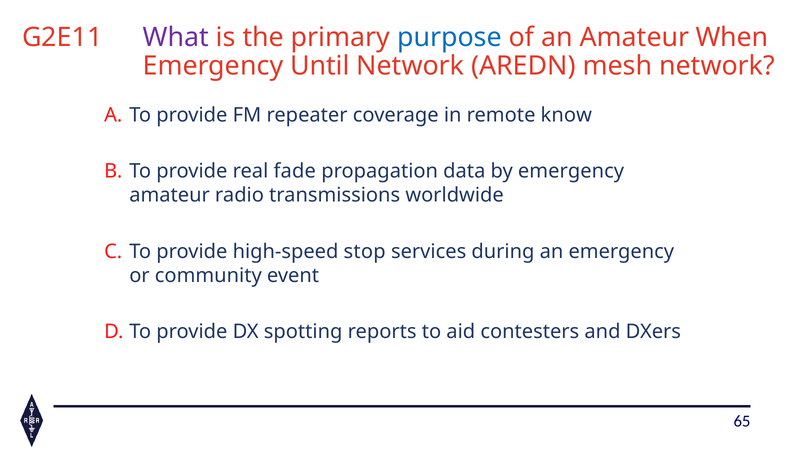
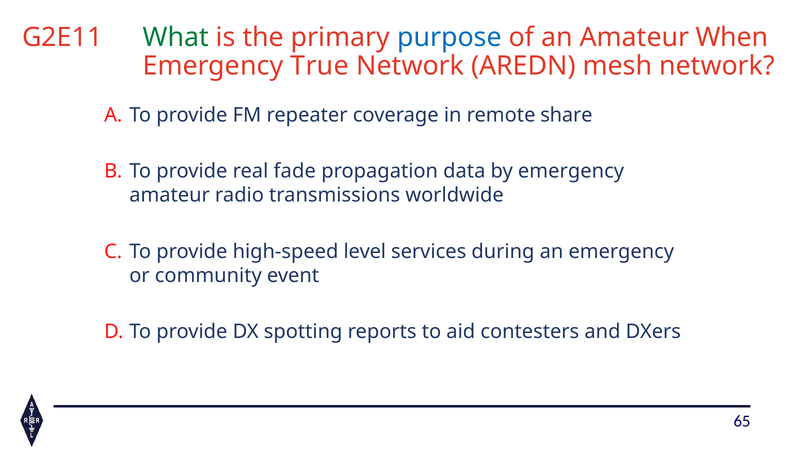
What colour: purple -> green (176, 37)
Until: Until -> True (320, 66)
know: know -> share (566, 115)
stop: stop -> level (365, 252)
